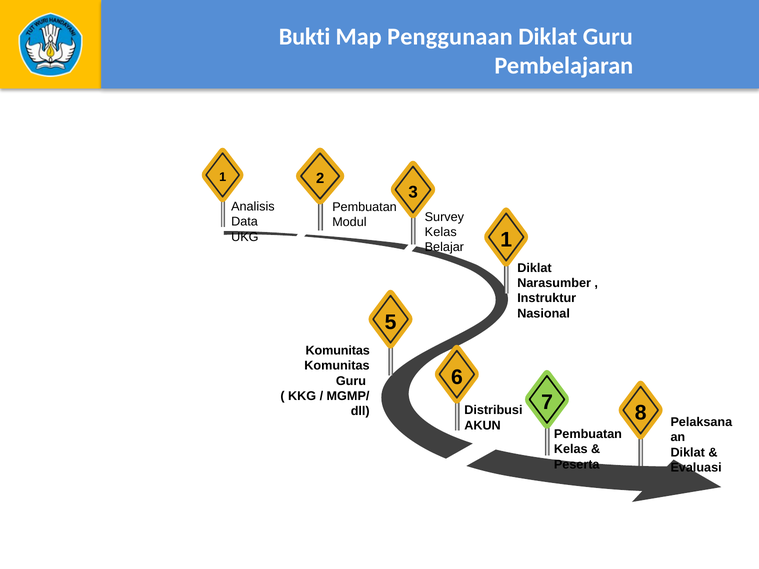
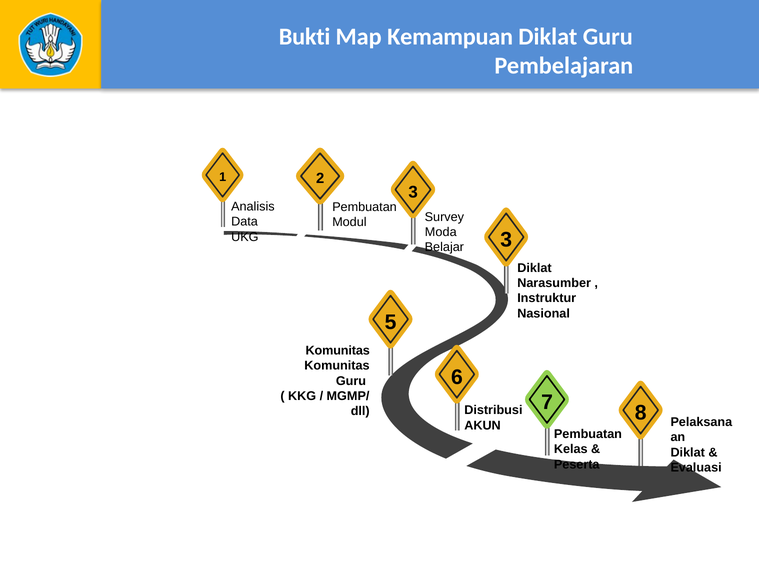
Penggunaan: Penggunaan -> Kemampuan (450, 37)
Kelas: Kelas -> Moda (441, 232)
UKG 1: 1 -> 3 (506, 240)
